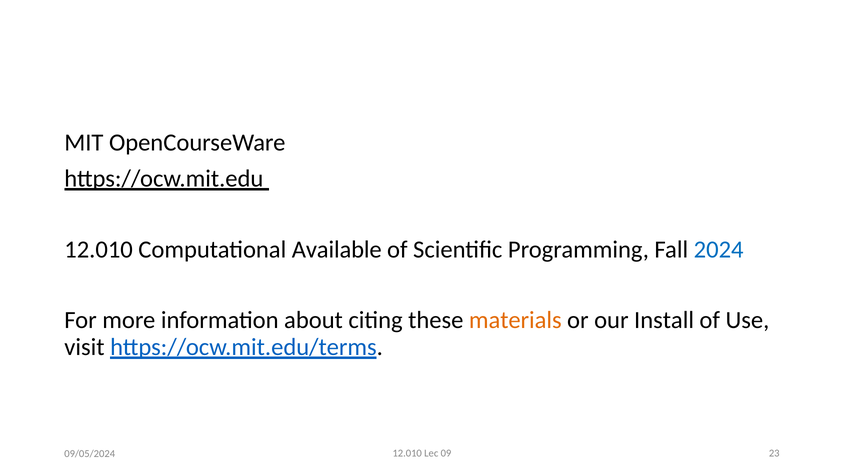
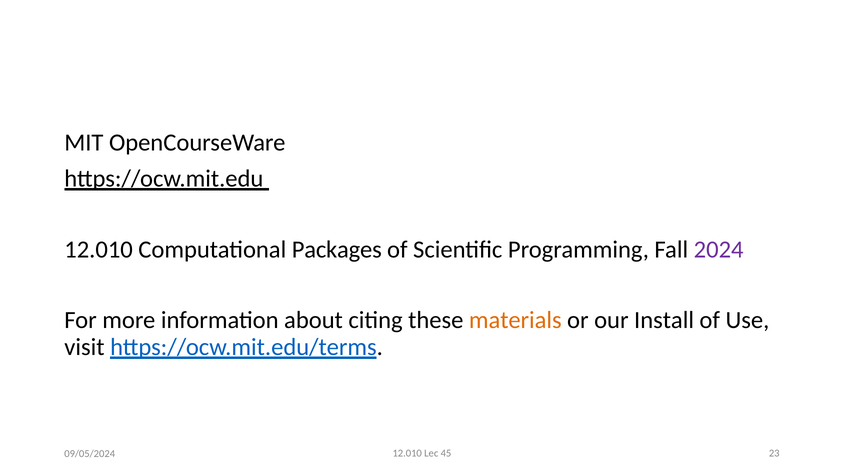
Available: Available -> Packages (337, 249)
2024 colour: blue -> purple (719, 249)
09: 09 -> 45 (446, 453)
